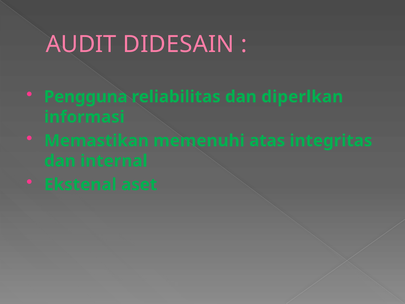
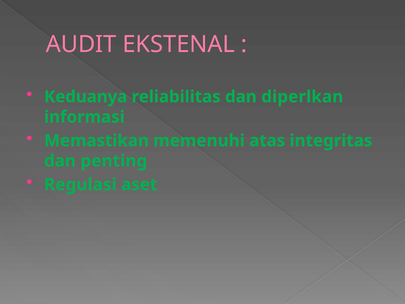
DIDESAIN: DIDESAIN -> EKSTENAL (179, 44)
Pengguna: Pengguna -> Keduanya (86, 97)
internal: internal -> penting (114, 161)
Ekstenal: Ekstenal -> Regulasi (80, 184)
